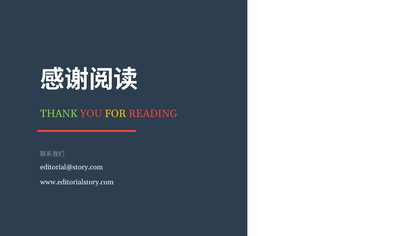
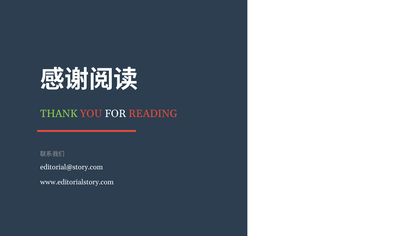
FOR colour: yellow -> white (115, 114)
